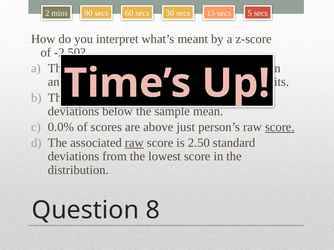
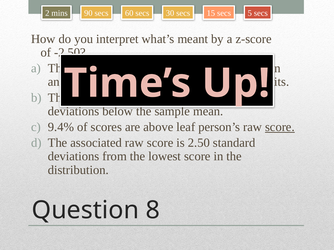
0.0%: 0.0% -> 9.4% (61, 127)
just: just -> leaf (186, 127)
raw underline: present -> none (134, 143)
